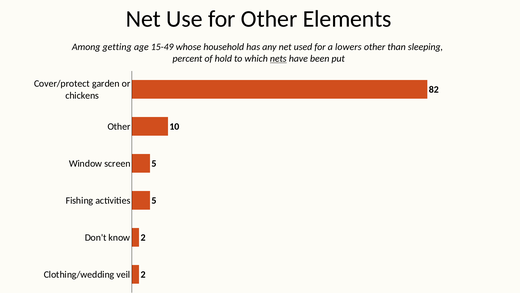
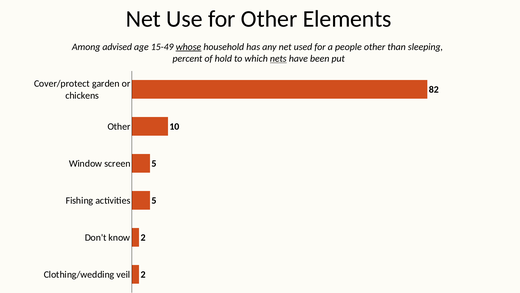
getting: getting -> advised (117, 47)
whose underline: none -> present (188, 47)
lowers: lowers -> people (348, 47)
